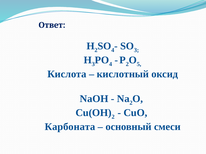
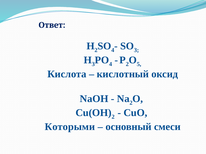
Карбоната: Карбоната -> Которыми (70, 127)
